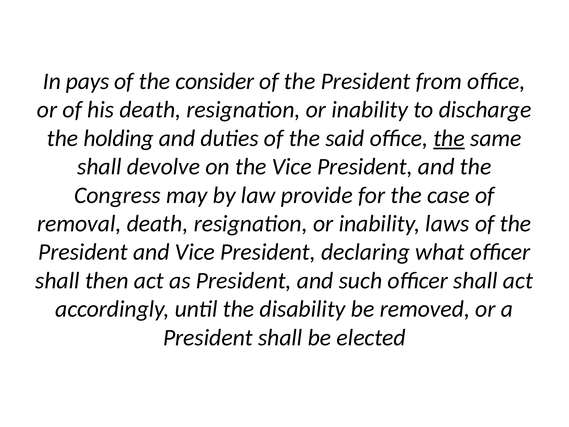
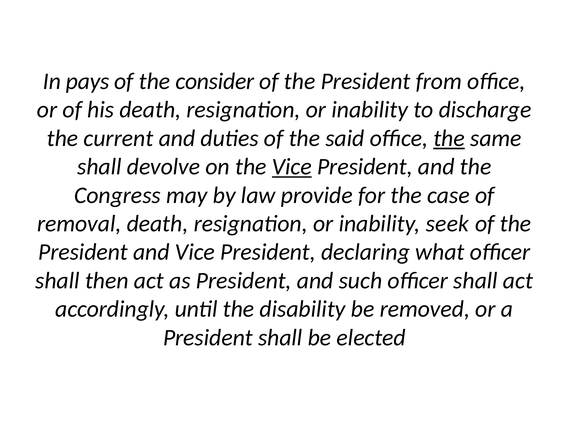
holding: holding -> current (118, 138)
Vice underline: none -> present (292, 167)
laws: laws -> seek (447, 224)
